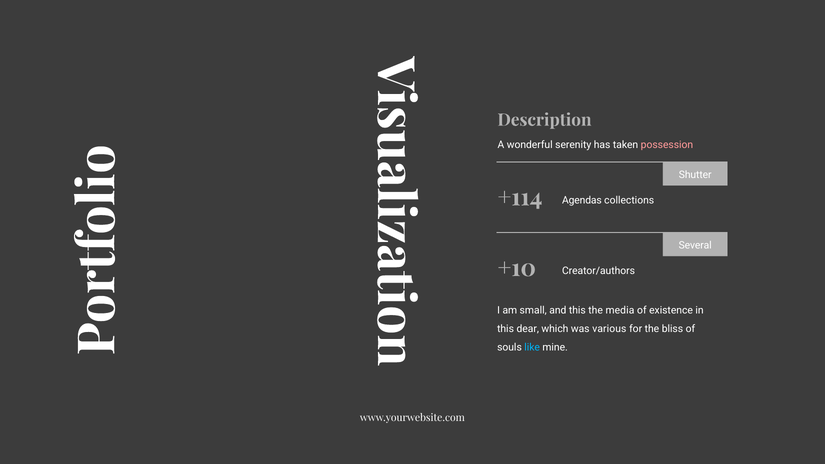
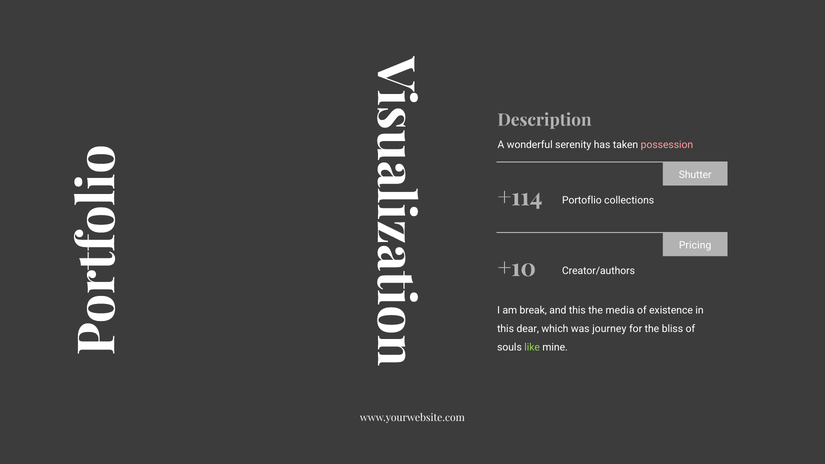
Agendas: Agendas -> Portoflio (582, 200)
Several: Several -> Pricing (695, 245)
small: small -> break (533, 310)
various: various -> journey (609, 329)
like colour: light blue -> light green (532, 347)
